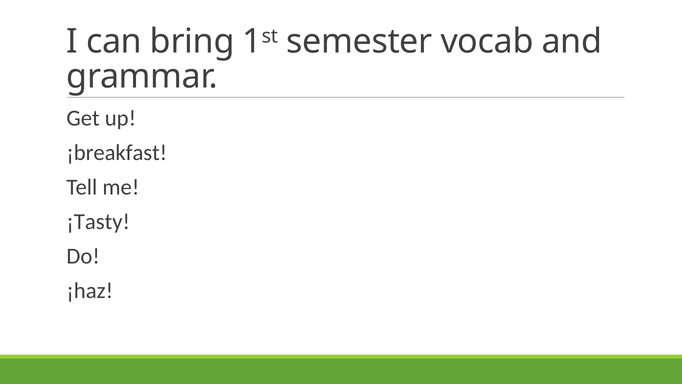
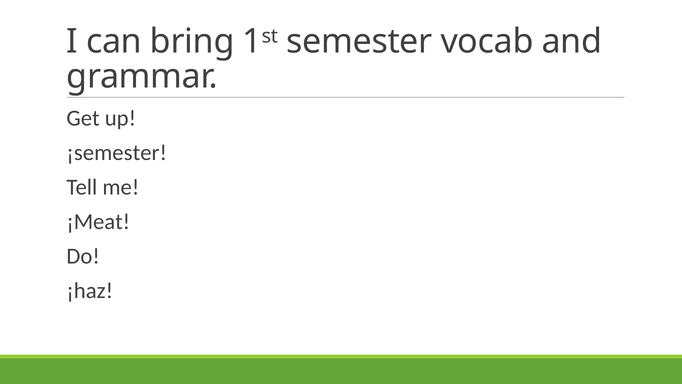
¡breakfast: ¡breakfast -> ¡semester (117, 152)
¡Tasty: ¡Tasty -> ¡Meat (98, 222)
